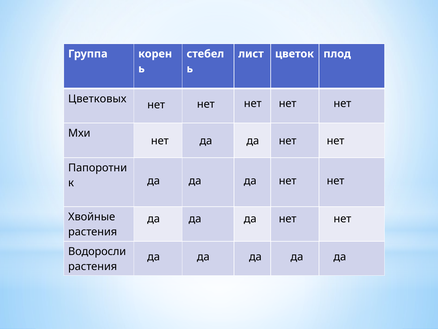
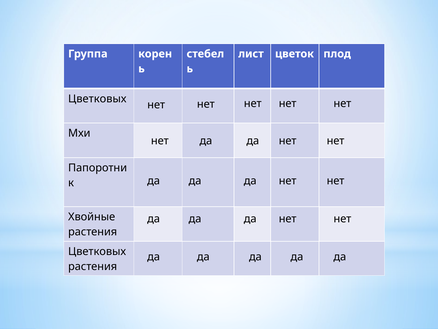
Водоросли: Водоросли -> Цветковых (97, 251)
